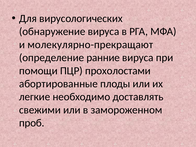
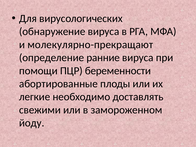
прохолостами: прохолостами -> беременности (118, 71)
проб: проб -> йоду (32, 123)
